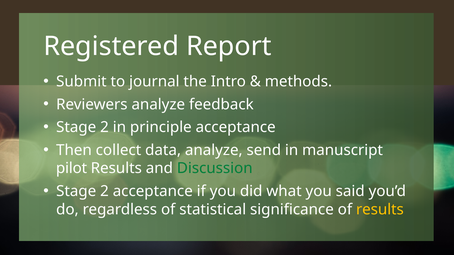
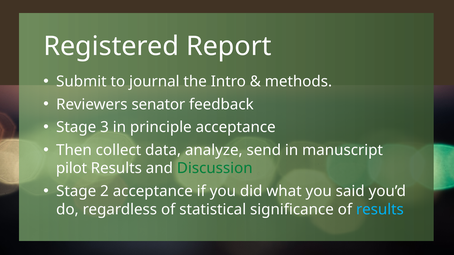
Reviewers analyze: analyze -> senator (158, 105)
2: 2 -> 3 (104, 127)
results colour: yellow -> light blue (380, 210)
